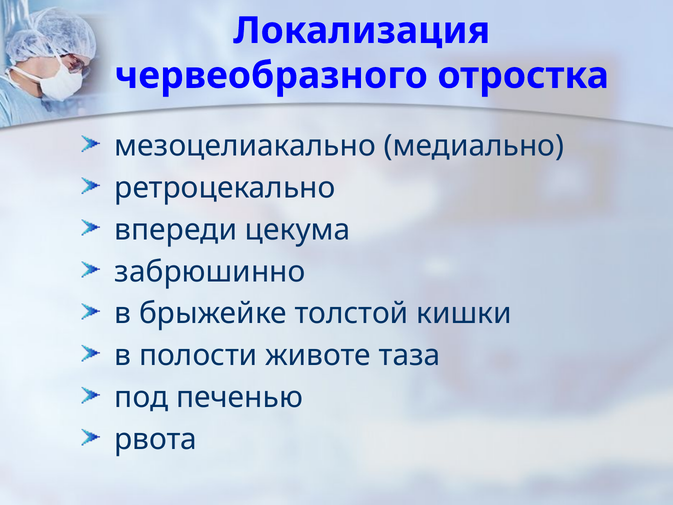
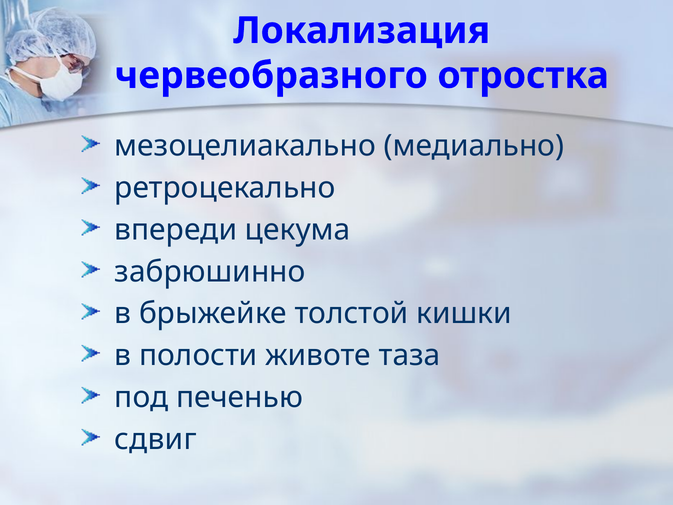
рвота: рвота -> сдвиг (156, 439)
